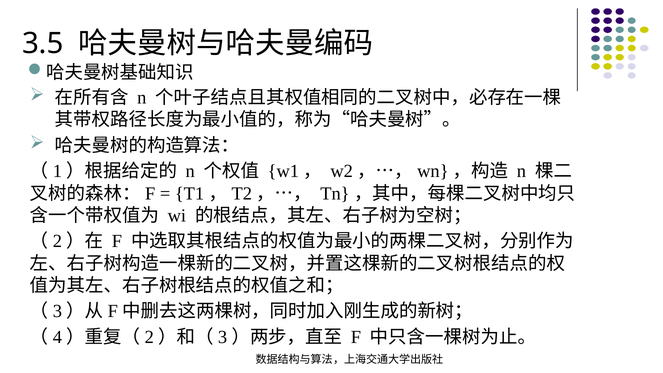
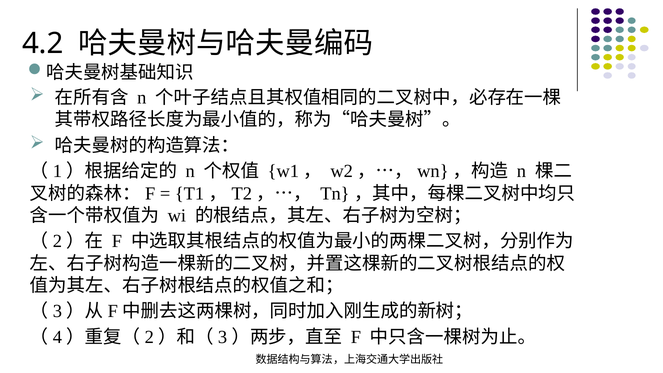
3.5: 3.5 -> 4.2 (43, 44)
